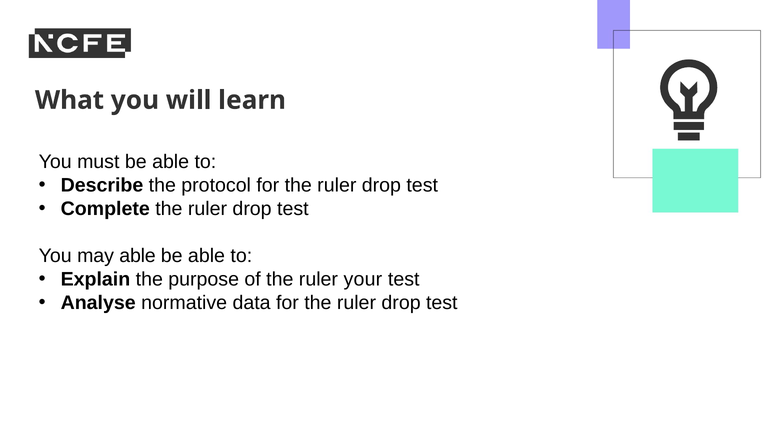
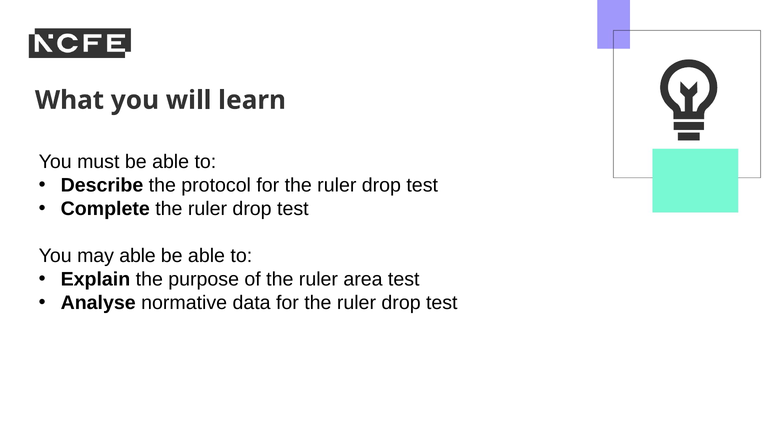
your: your -> area (363, 279)
